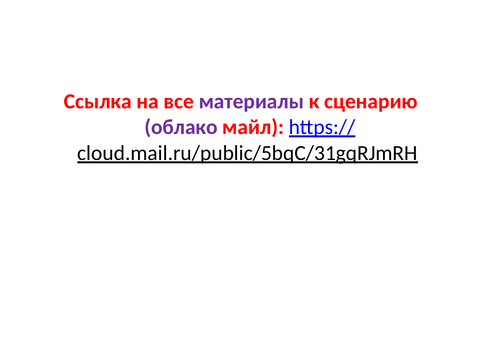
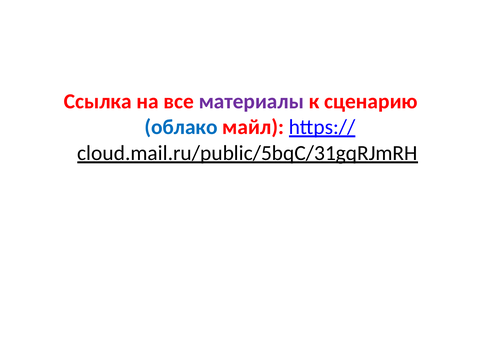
облако colour: purple -> blue (181, 127)
